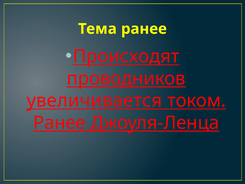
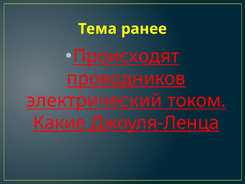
увеличивается: увеличивается -> электрический (94, 101)
Ранее: Ранее -> Какие (59, 123)
